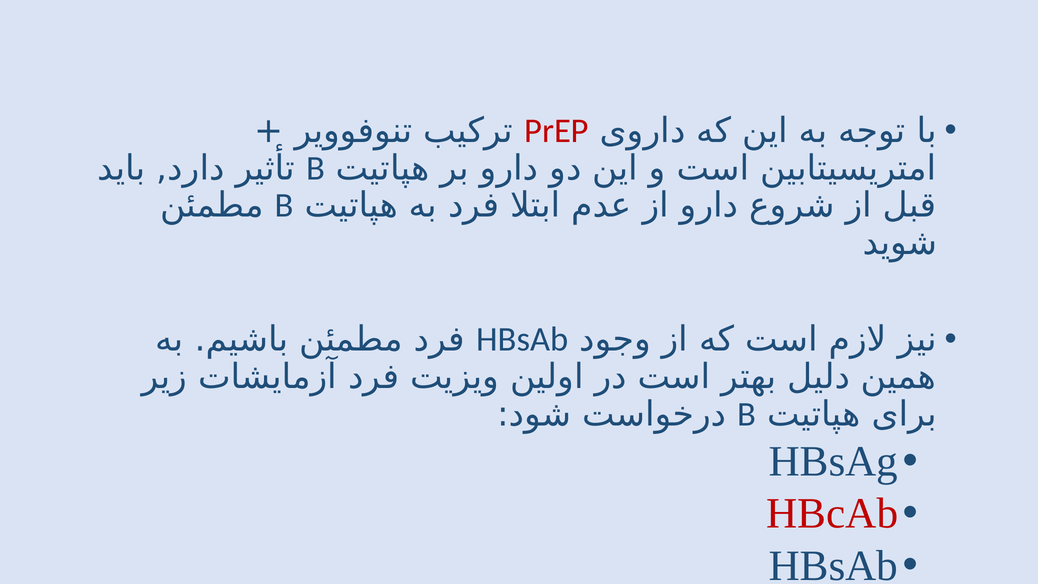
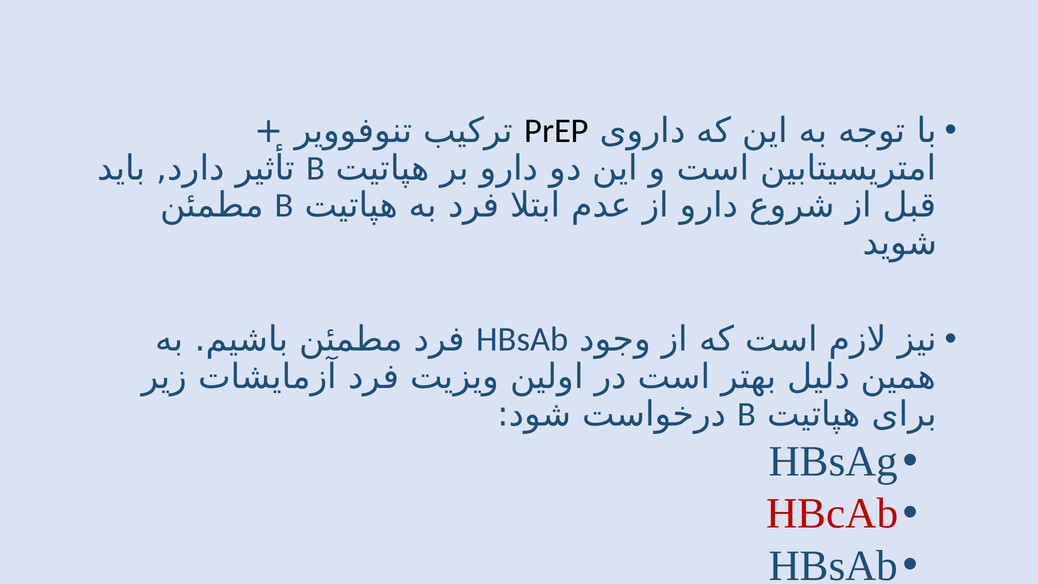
PrEP colour: red -> black (556, 131)
